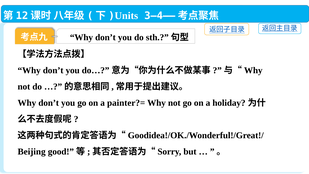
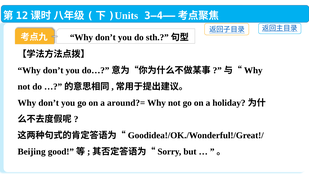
painter?=: painter?= -> around?= (126, 103)
